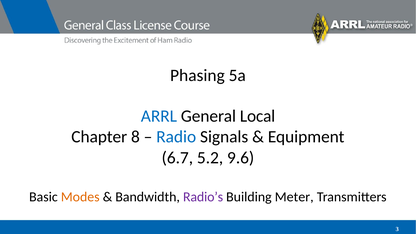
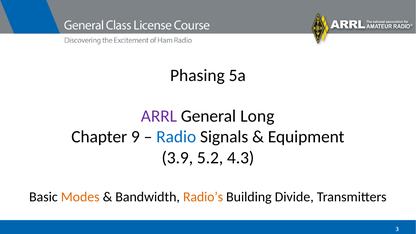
ARRL colour: blue -> purple (159, 116)
Local: Local -> Long (257, 116)
8: 8 -> 9 (135, 137)
6.7: 6.7 -> 3.9 (177, 158)
9.6: 9.6 -> 4.3 (241, 158)
Radio’s colour: purple -> orange (203, 197)
Meter: Meter -> Divide (294, 197)
